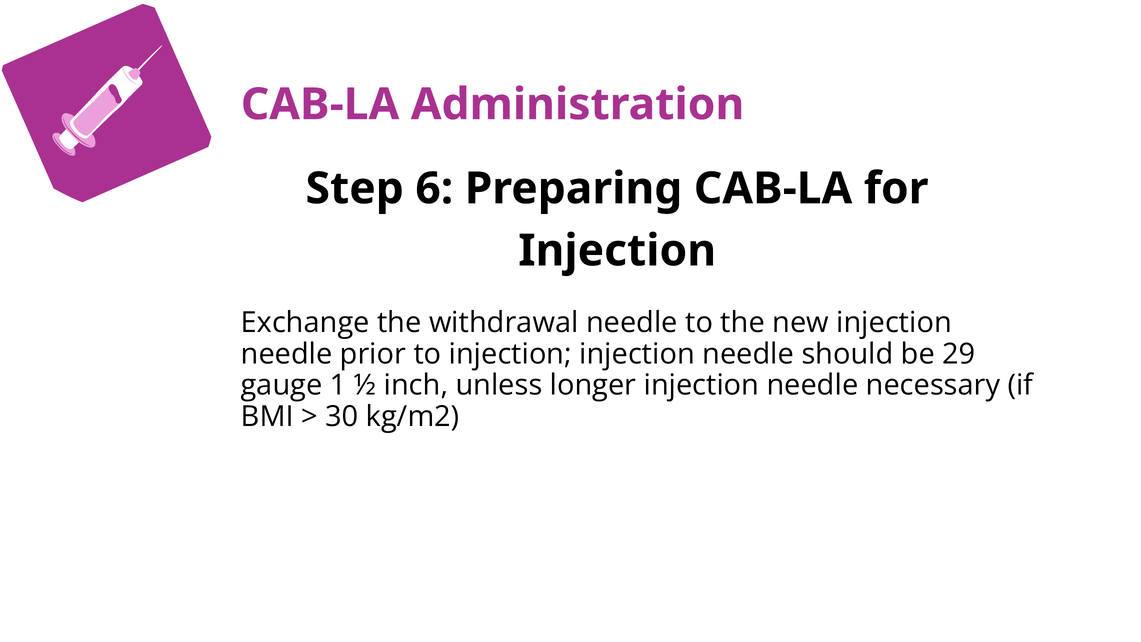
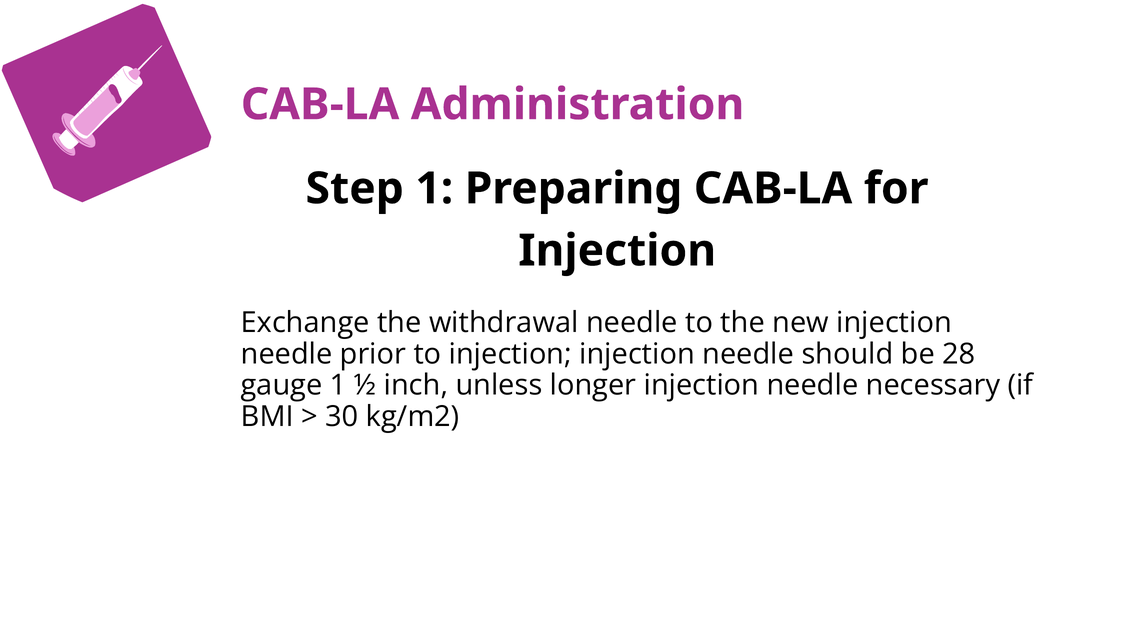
Step 6: 6 -> 1 (434, 189)
29: 29 -> 28 (959, 354)
